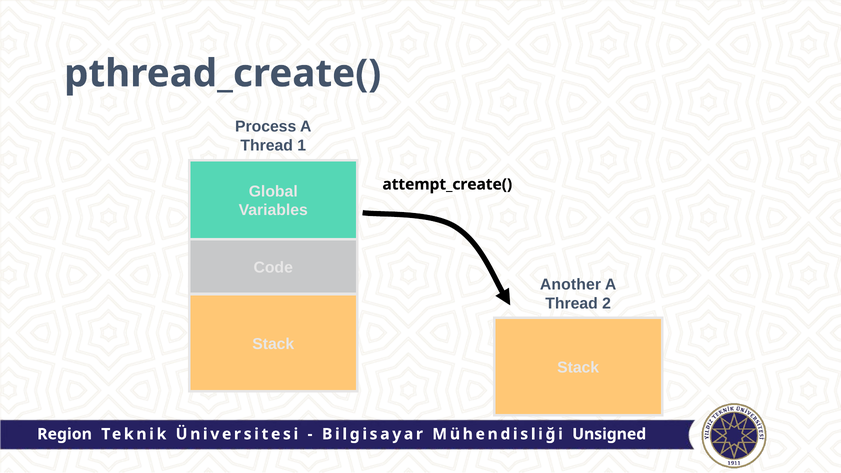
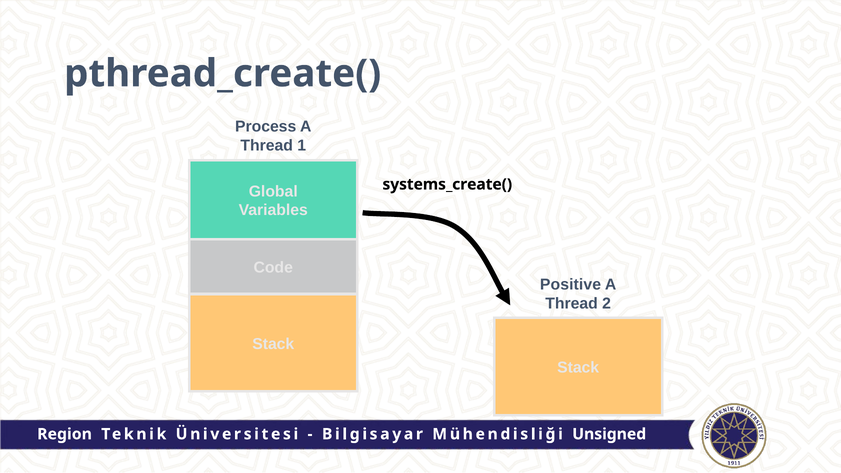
attempt_create(: attempt_create( -> systems_create( (447, 184)
Another: Another -> Positive (571, 284)
